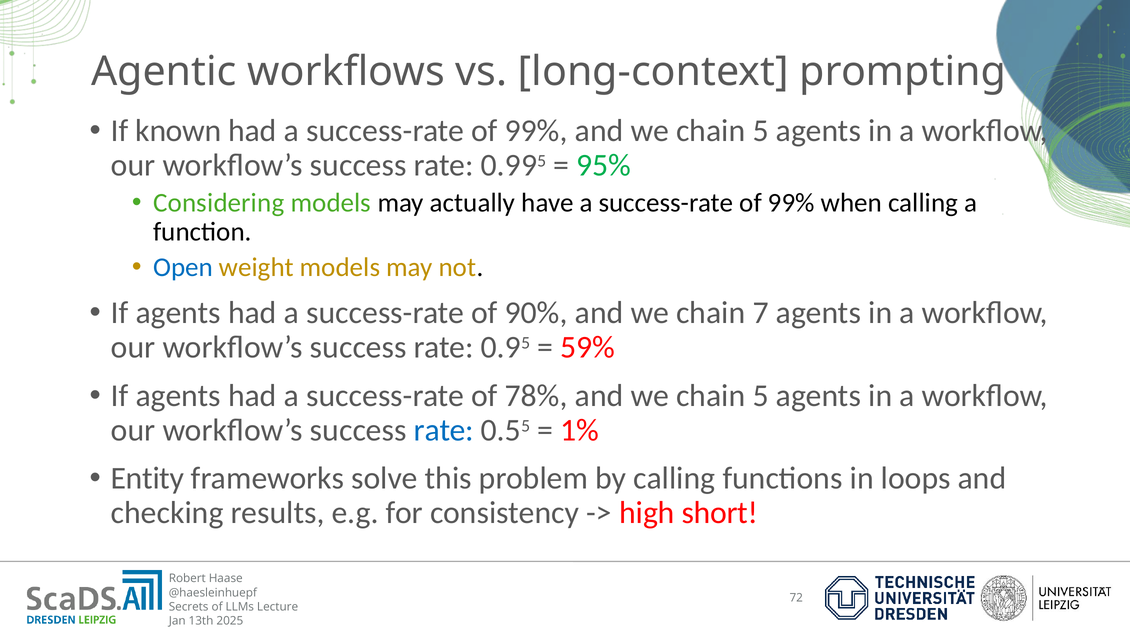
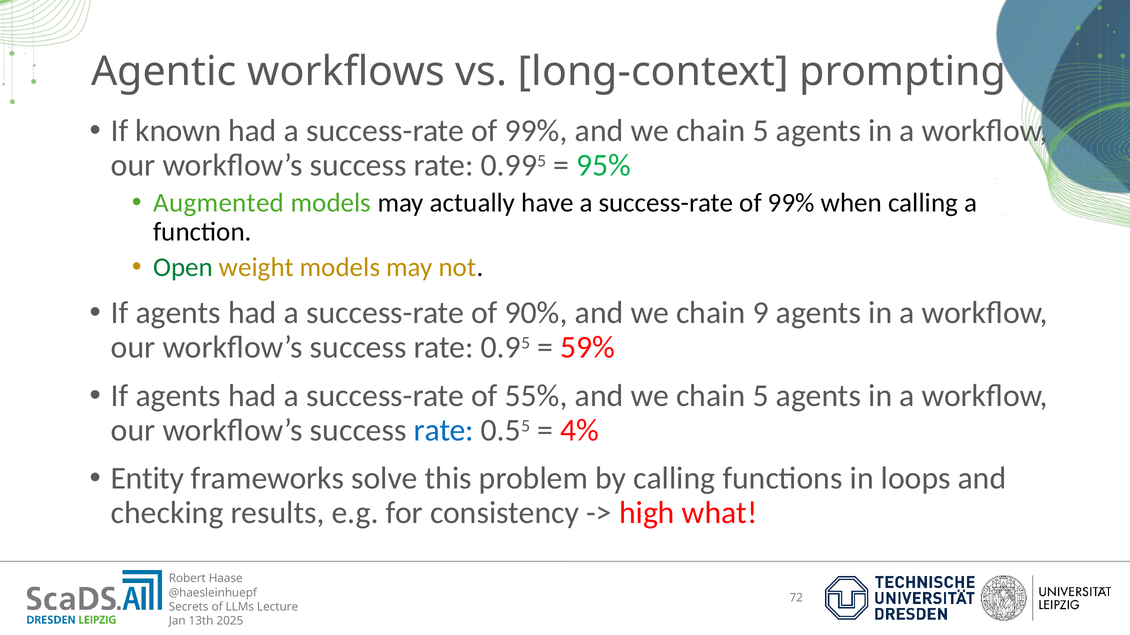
Considering: Considering -> Augmented (219, 203)
Open colour: blue -> green (183, 267)
7: 7 -> 9 (761, 313)
78%: 78% -> 55% (536, 396)
1%: 1% -> 4% (580, 430)
short: short -> what (720, 513)
